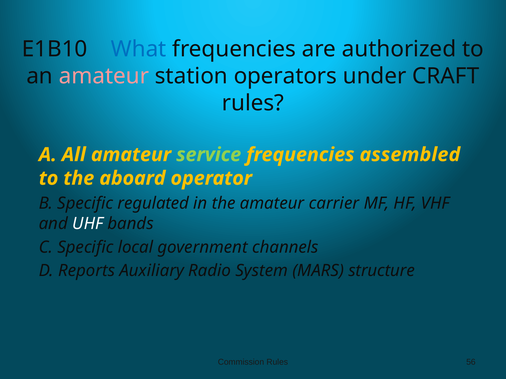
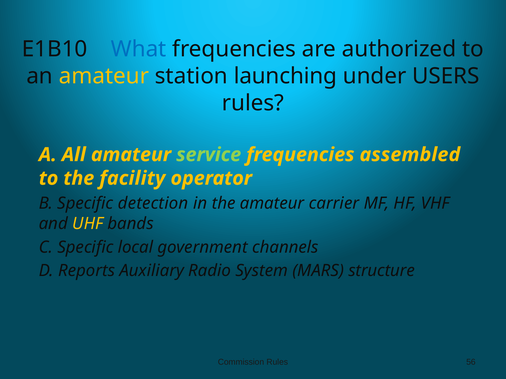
amateur colour: pink -> yellow (104, 76)
operators: operators -> launching (285, 76)
CRAFT: CRAFT -> USERS (446, 76)
aboard: aboard -> facility (132, 178)
regulated: regulated -> detection (153, 204)
UHF colour: white -> yellow (88, 224)
